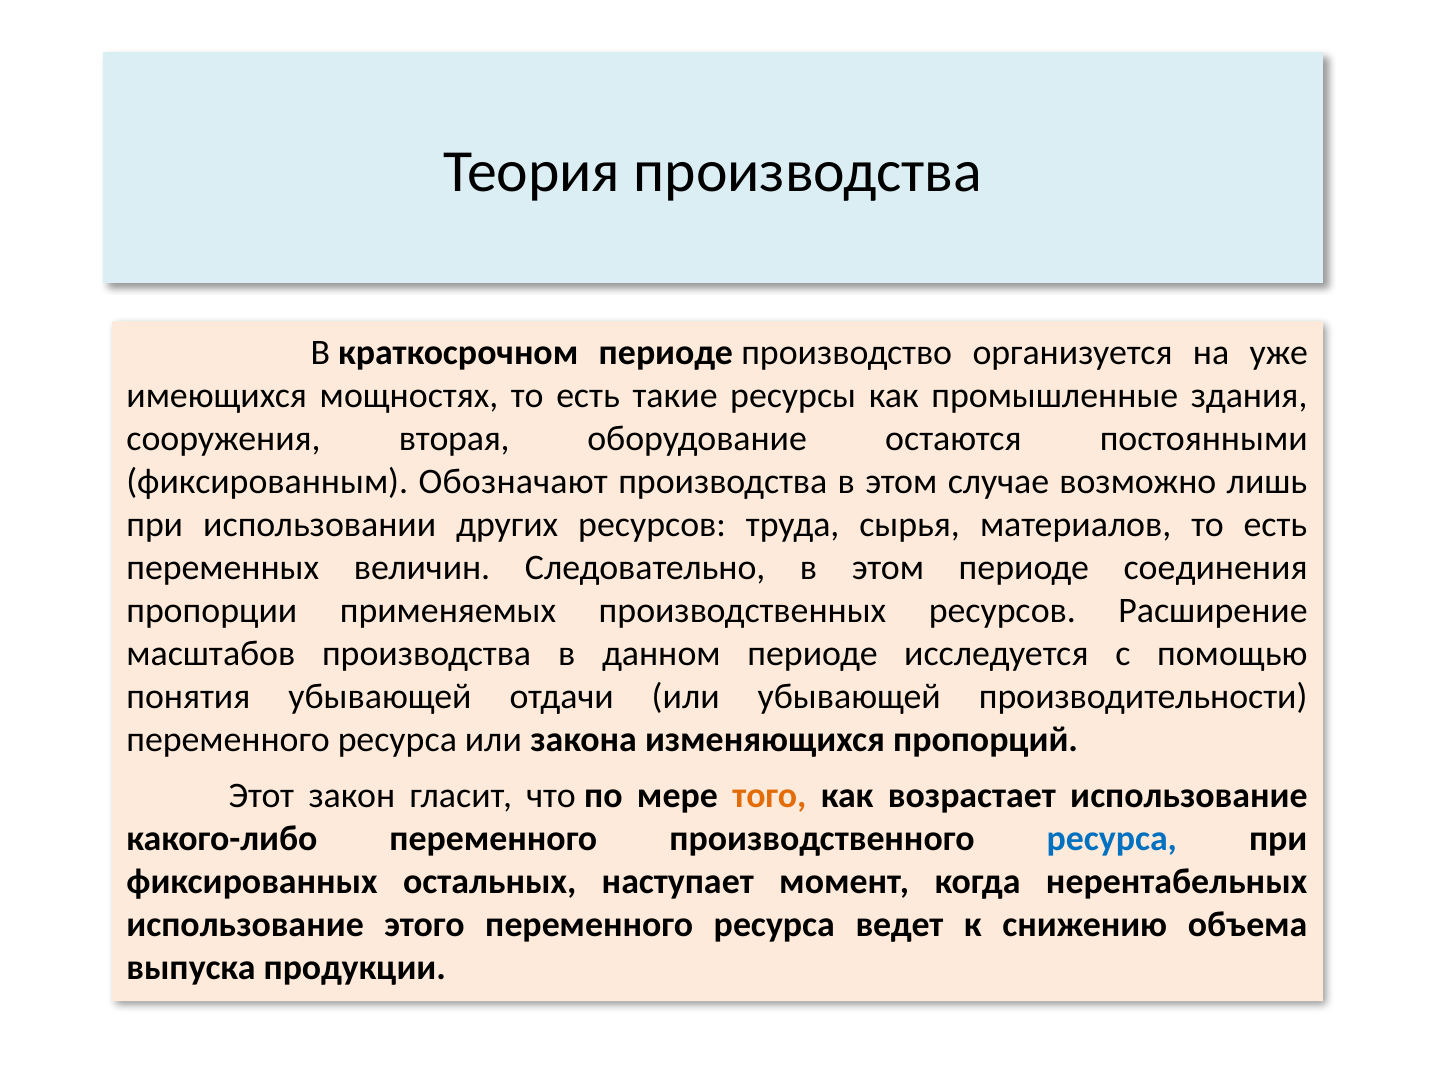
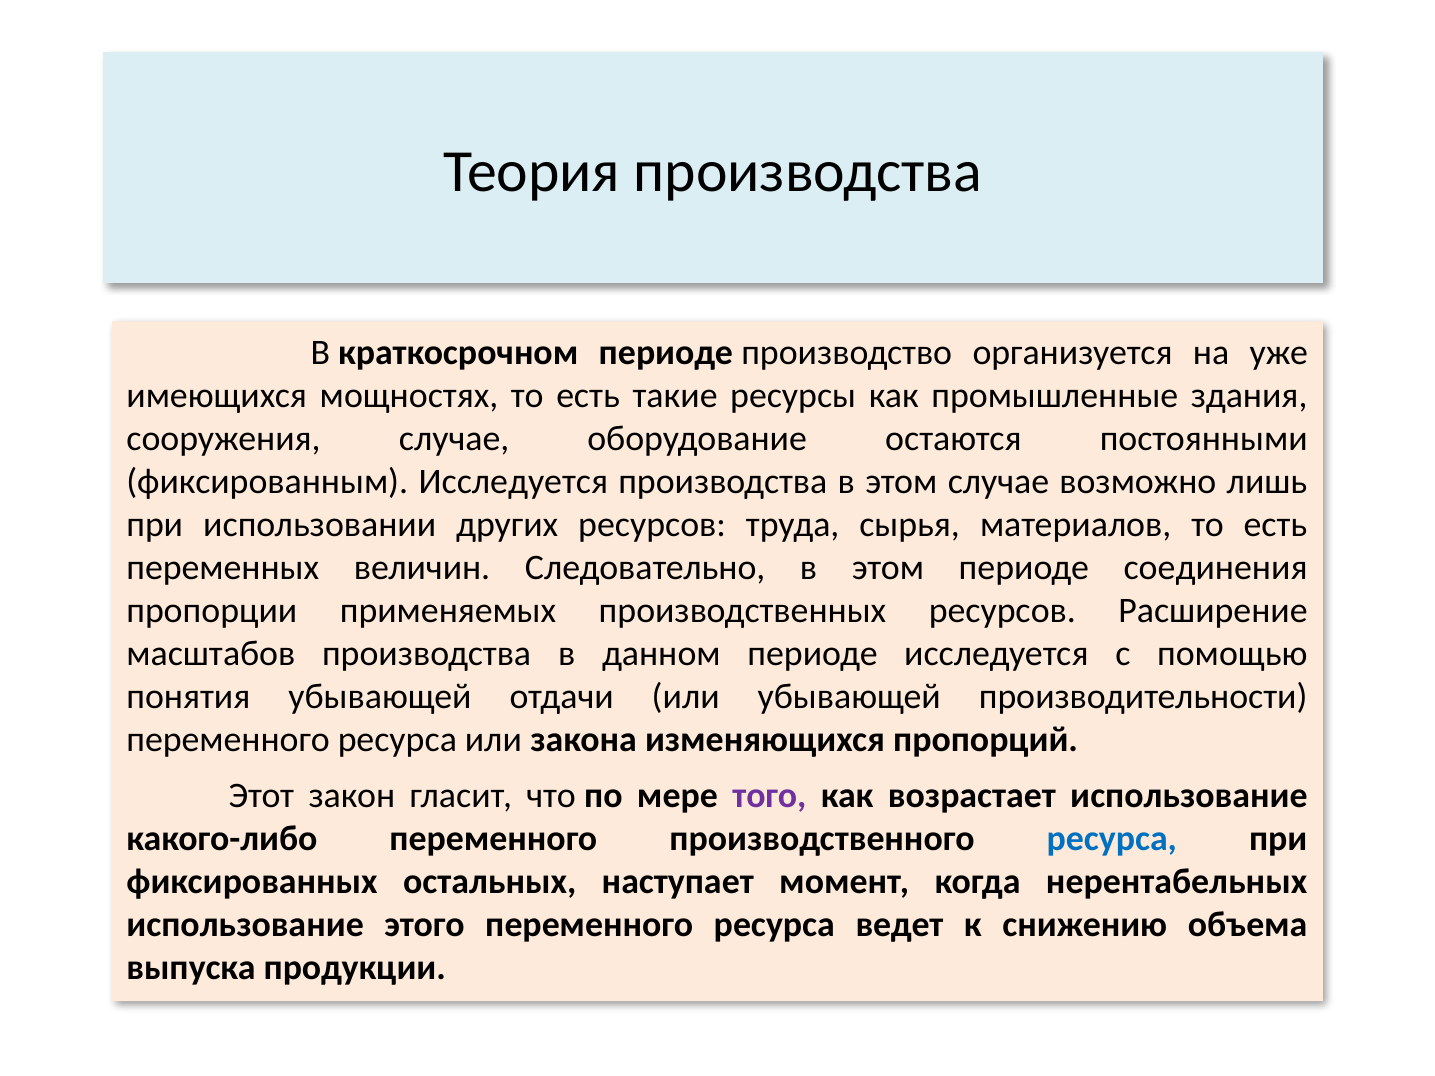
сооружения вторая: вторая -> случае (454, 439)
фиксированным Обозначают: Обозначают -> Исследуется (513, 482)
того colour: orange -> purple (769, 796)
